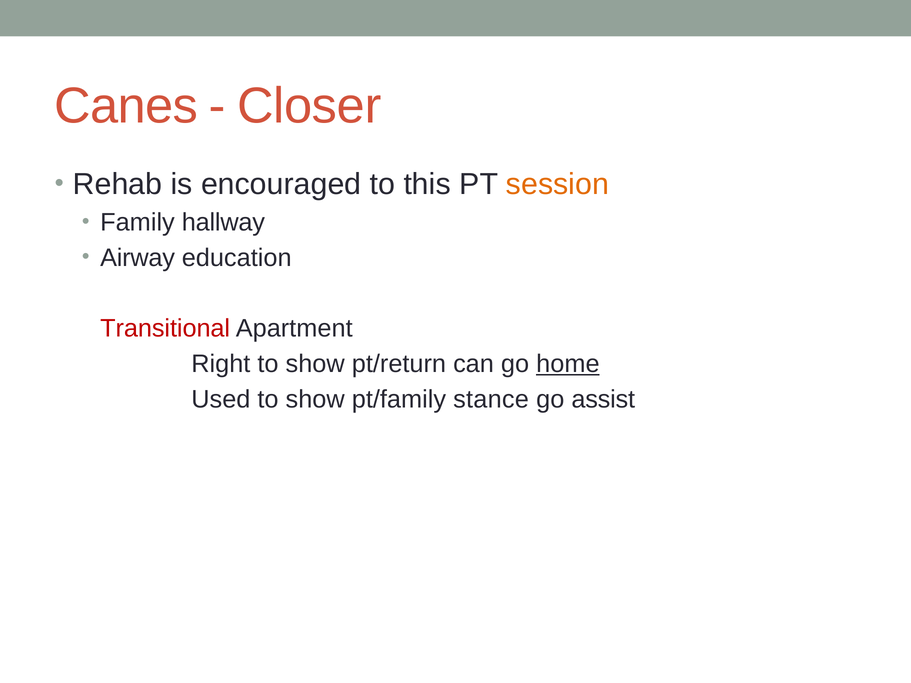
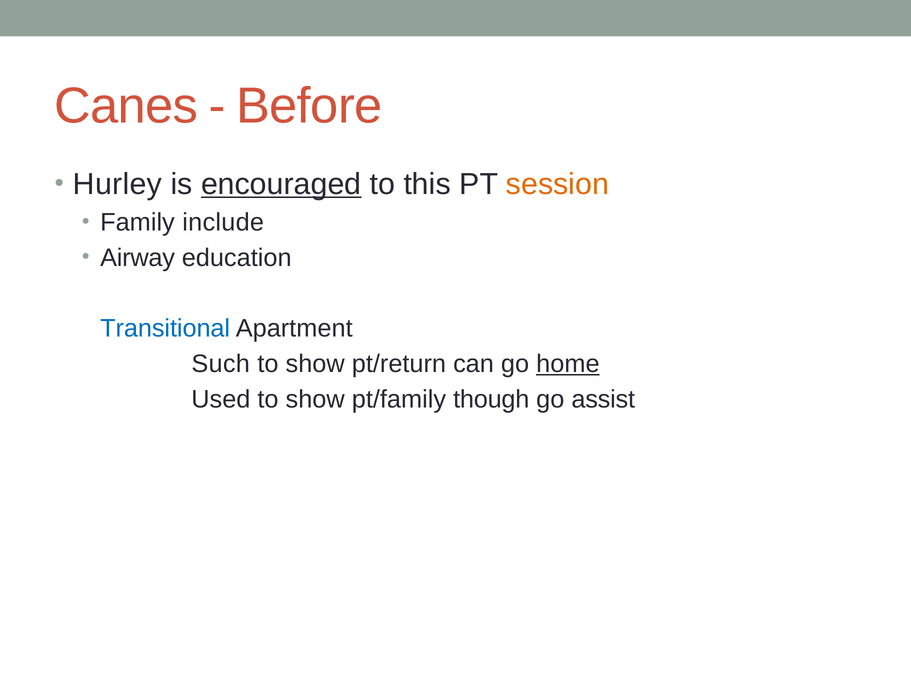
Closer: Closer -> Before (309, 106)
Rehab: Rehab -> Hurley (117, 184)
encouraged underline: none -> present (281, 184)
hallway: hallway -> include (223, 222)
Transitional colour: red -> blue (165, 329)
Right: Right -> Such (221, 364)
stance: stance -> though (491, 400)
